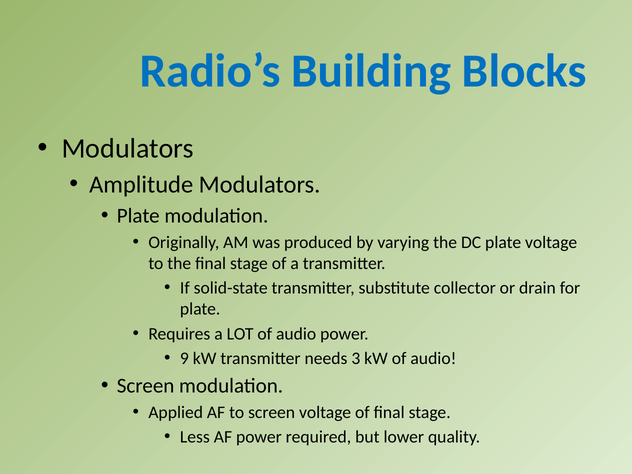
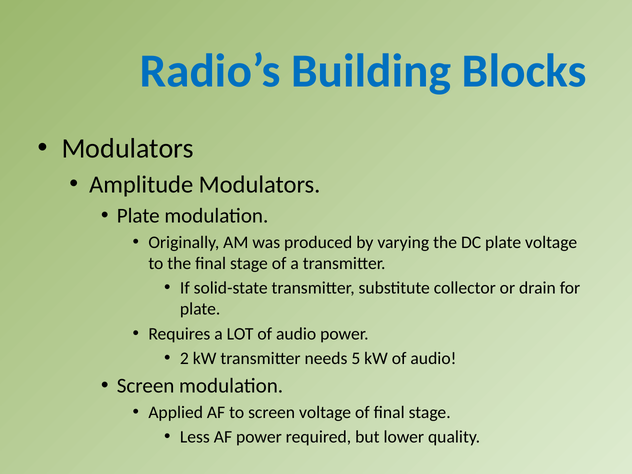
9: 9 -> 2 (184, 358)
3: 3 -> 5 (356, 358)
